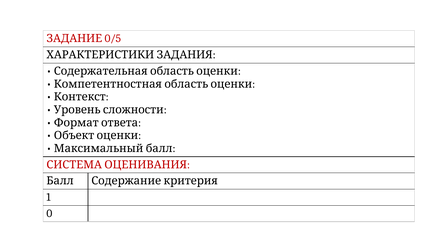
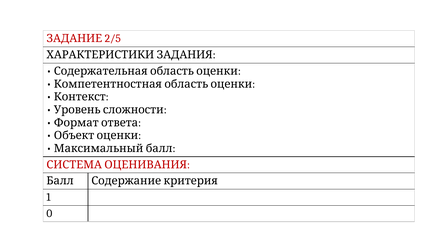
0/5: 0/5 -> 2/5 (113, 39)
